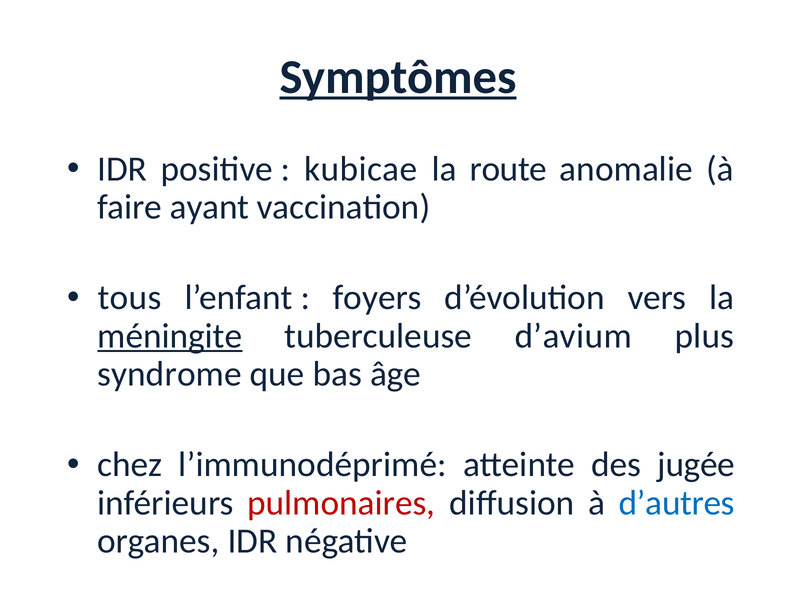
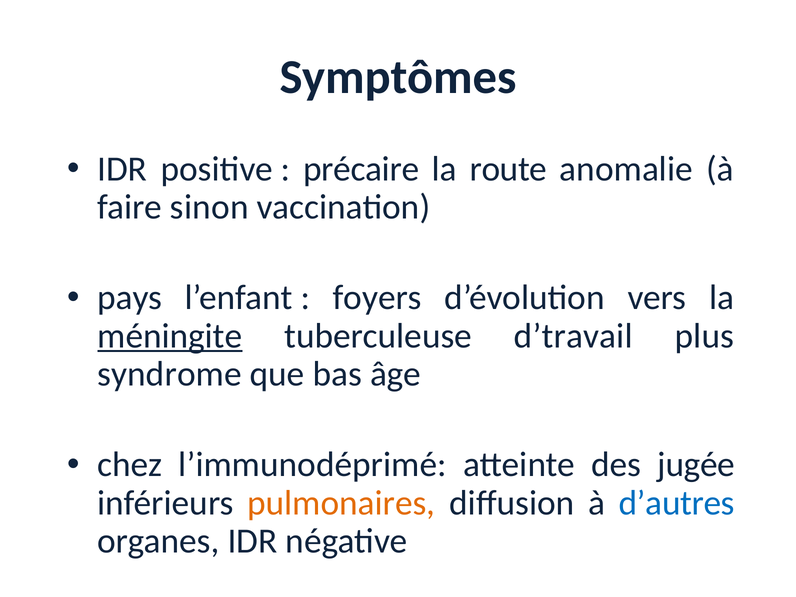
Symptômes underline: present -> none (398, 77)
kubicae: kubicae -> précaire (361, 169)
ayant: ayant -> sinon (209, 207)
tous: tous -> pays (130, 298)
d’avium: d’avium -> d’travail (573, 336)
pulmonaires colour: red -> orange (341, 503)
